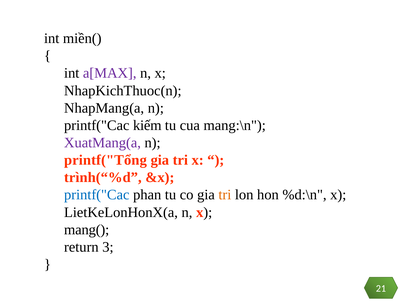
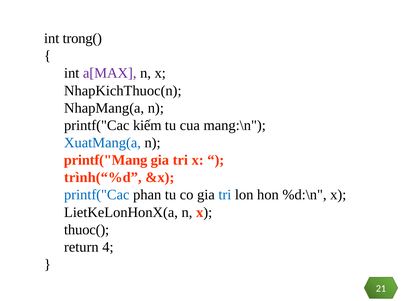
miền(: miền( -> trong( (82, 38)
XuatMang(a colour: purple -> blue (102, 143)
printf("Tổng: printf("Tổng -> printf("Mang (106, 160)
tri colour: orange -> blue (225, 195)
mang(: mang( -> thuoc( (87, 229)
3: 3 -> 4 (108, 247)
